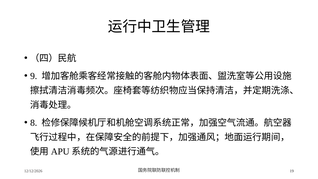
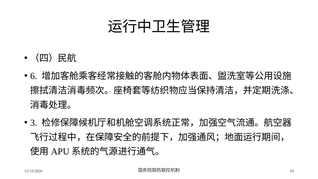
9: 9 -> 6 (34, 76)
8: 8 -> 3 (34, 123)
